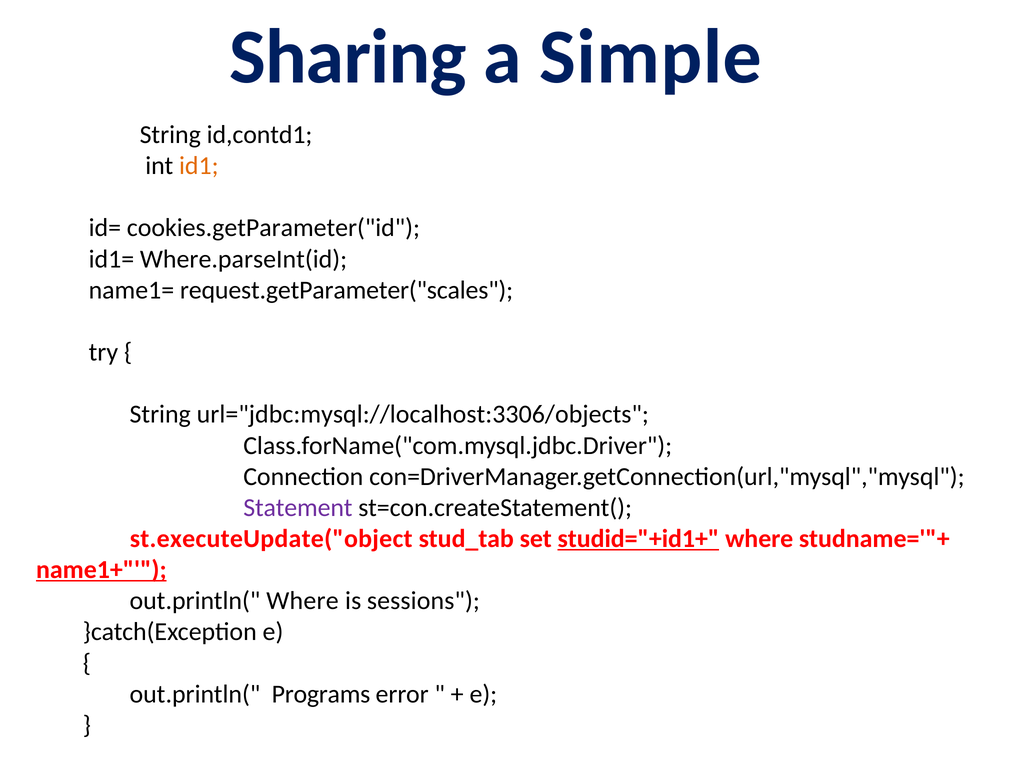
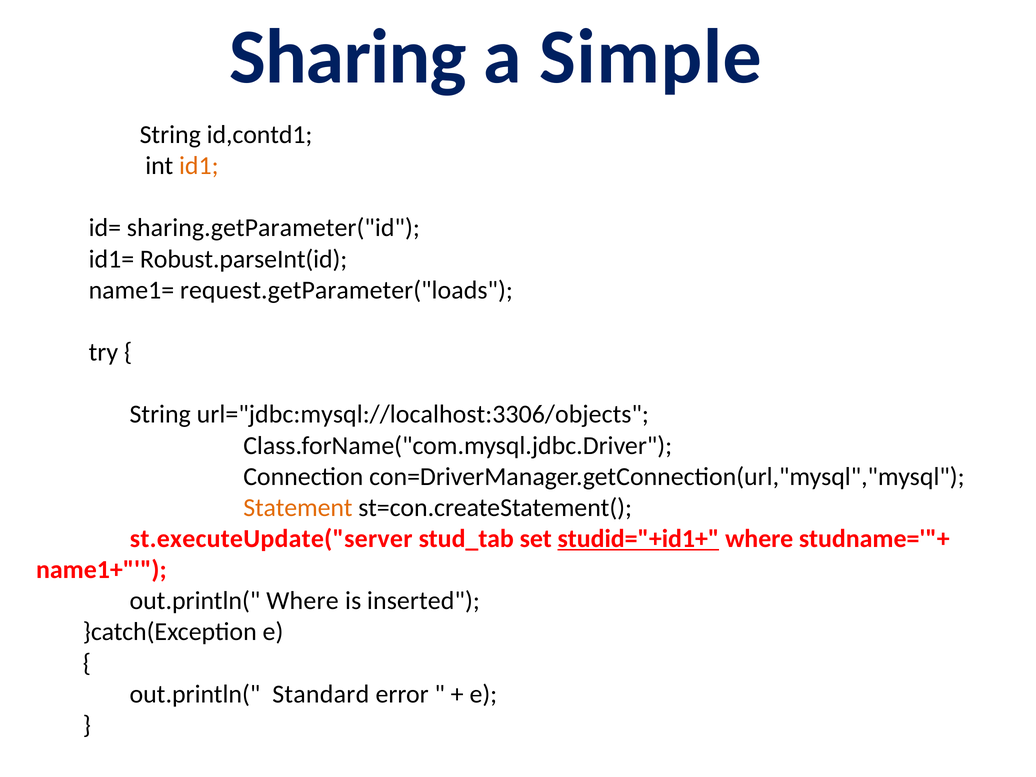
cookies.getParameter("id: cookies.getParameter("id -> sharing.getParameter("id (273, 228)
Where.parseInt(id: Where.parseInt(id -> Robust.parseInt(id (244, 259)
request.getParameter("scales: request.getParameter("scales -> request.getParameter("loads (346, 290)
Statement colour: purple -> orange (298, 508)
st.executeUpdate("object: st.executeUpdate("object -> st.executeUpdate("server (271, 539)
name1+ underline: present -> none (101, 570)
sessions: sessions -> inserted (423, 601)
Programs: Programs -> Standard (321, 694)
